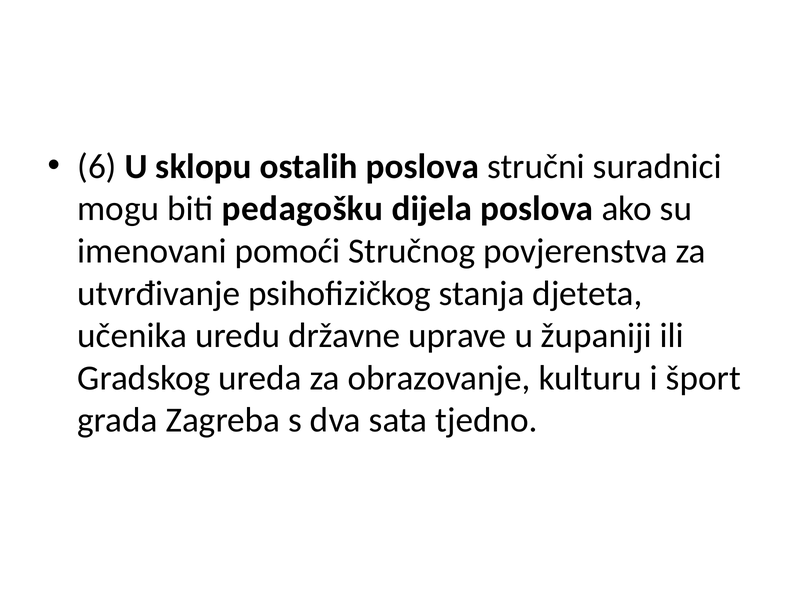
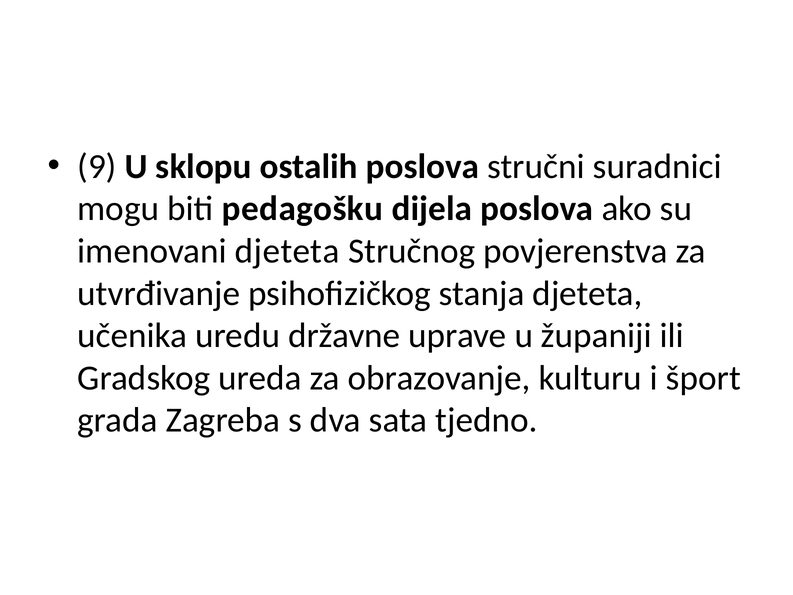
6: 6 -> 9 (97, 166)
imenovani pomoći: pomoći -> djeteta (287, 251)
